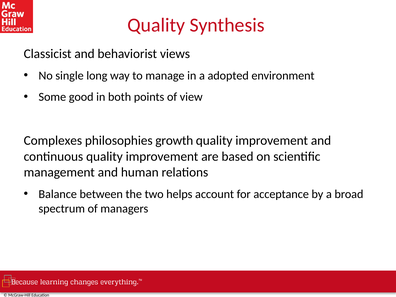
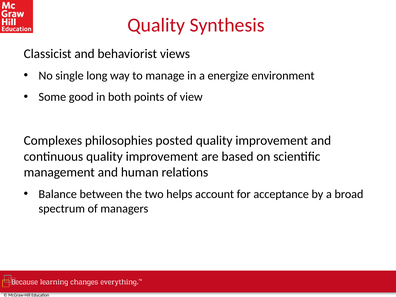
adopted: adopted -> energize (228, 76)
growth: growth -> posted (174, 141)
